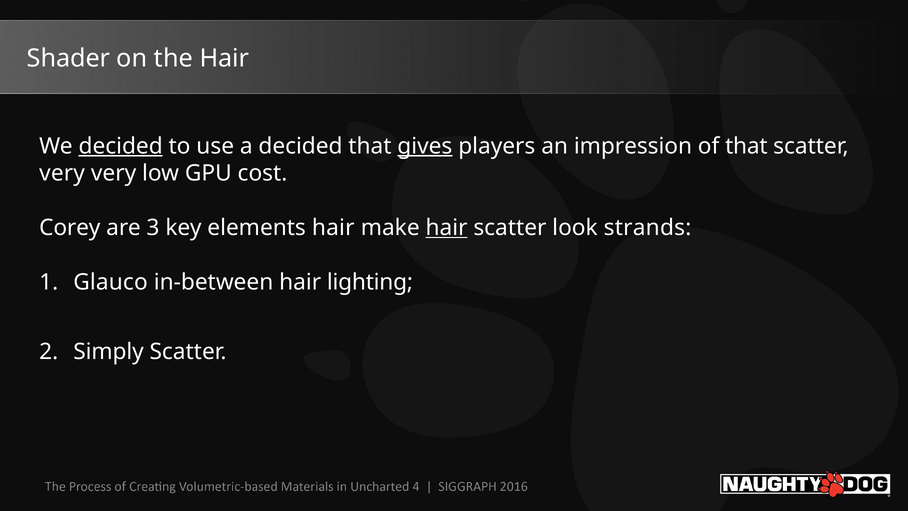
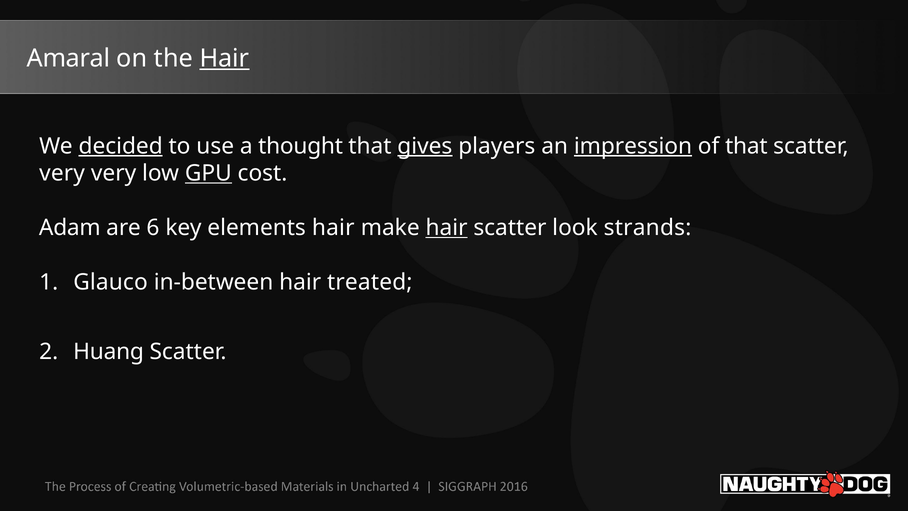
Shader: Shader -> Amaral (69, 58)
Hair underline: none -> present (224, 58)
a decided: decided -> thought (301, 146)
impression underline: none -> present (633, 146)
GPU underline: none -> present (208, 173)
Corey: Corey -> Adam (70, 228)
3: 3 -> 6 (153, 228)
lighting: lighting -> treated (370, 282)
Simply: Simply -> Huang (109, 352)
